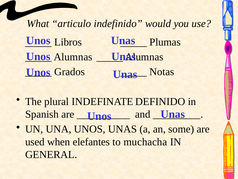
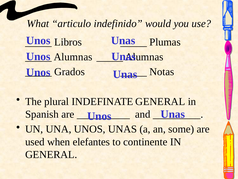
INDEFINATE DEFINIDO: DEFINIDO -> GENERAL (160, 101)
muchacha: muchacha -> continente (145, 141)
